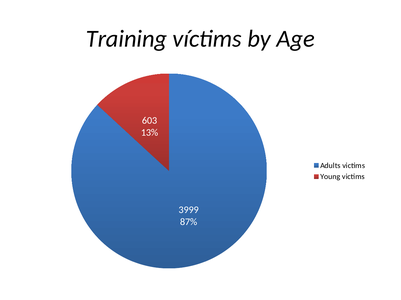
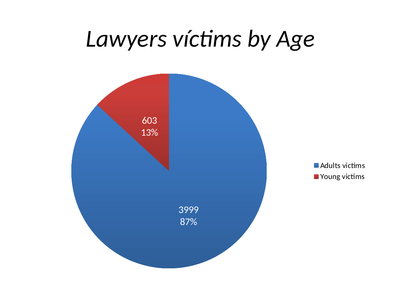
Training: Training -> Lawyers (126, 39)
